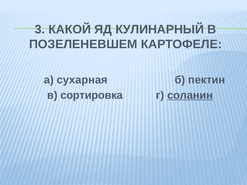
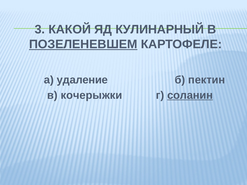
ПОЗЕЛЕНЕВШЕМ underline: none -> present (83, 44)
сухарная: сухарная -> удаление (82, 80)
сортировка: сортировка -> кочерыжки (91, 95)
